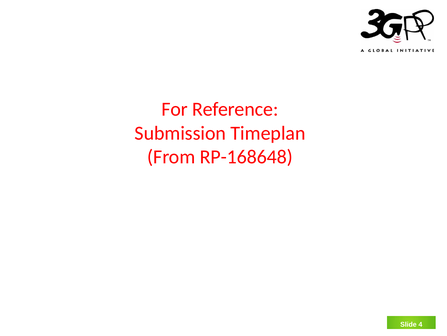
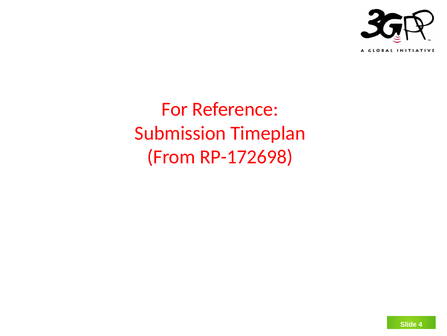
RP-168648: RP-168648 -> RP-172698 (246, 157)
